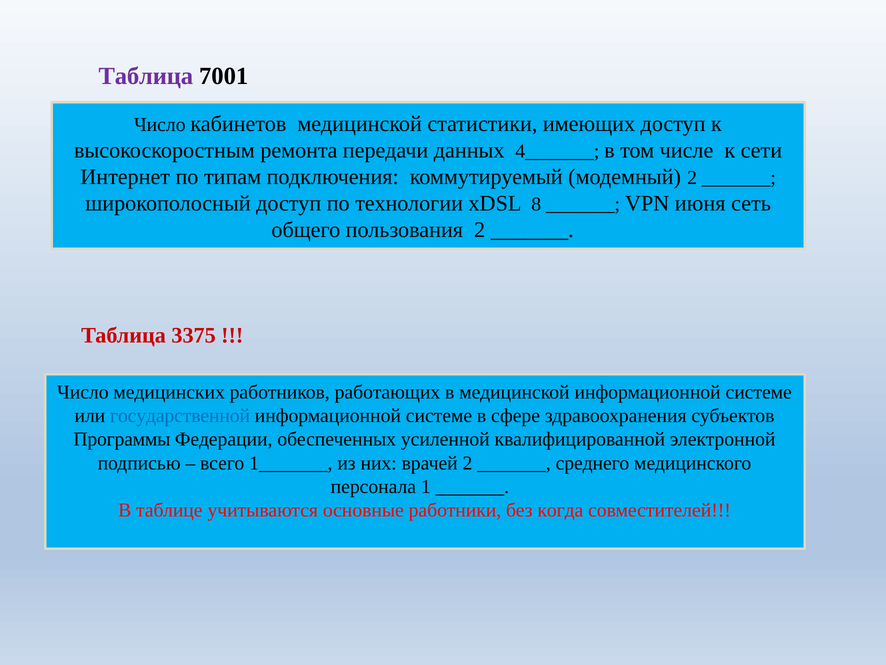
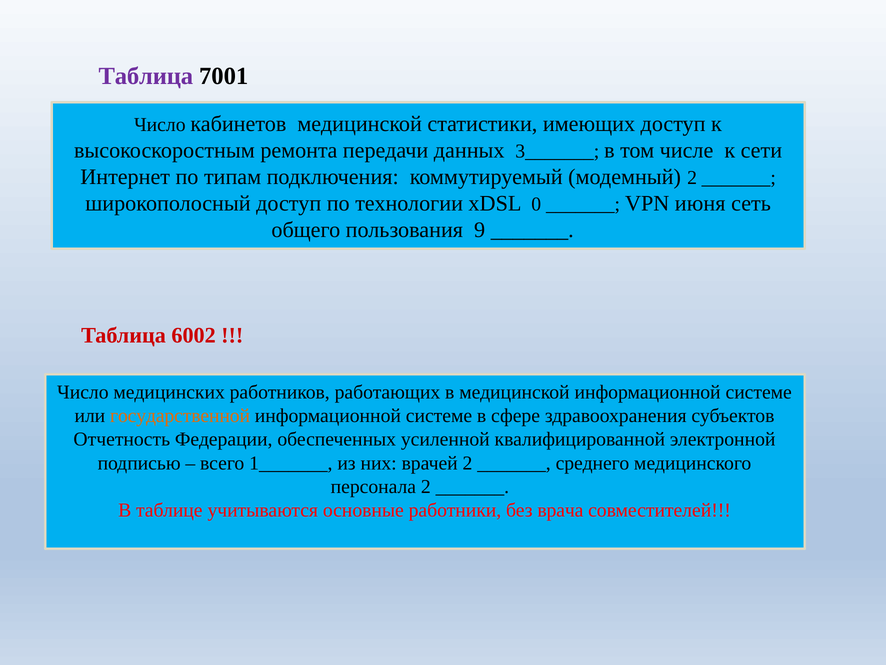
4_______: 4_______ -> 3_______ (557, 151)
8: 8 -> 0 (536, 204)
пользования 2: 2 -> 9 (480, 230)
3375: 3375 -> 6002 (194, 335)
государственной colour: blue -> orange (180, 415)
Программы: Программы -> Отчетность (122, 439)
персонала 1: 1 -> 2 (426, 486)
когда: когда -> врача (560, 510)
